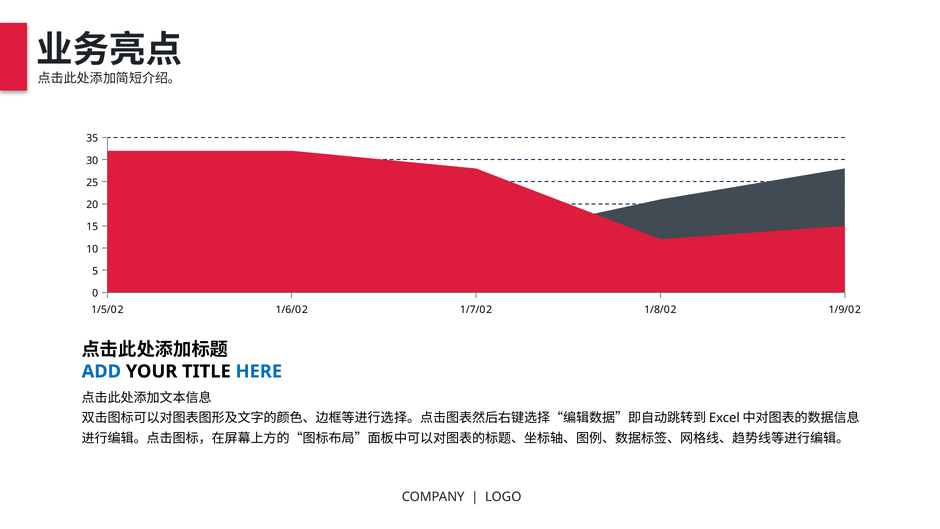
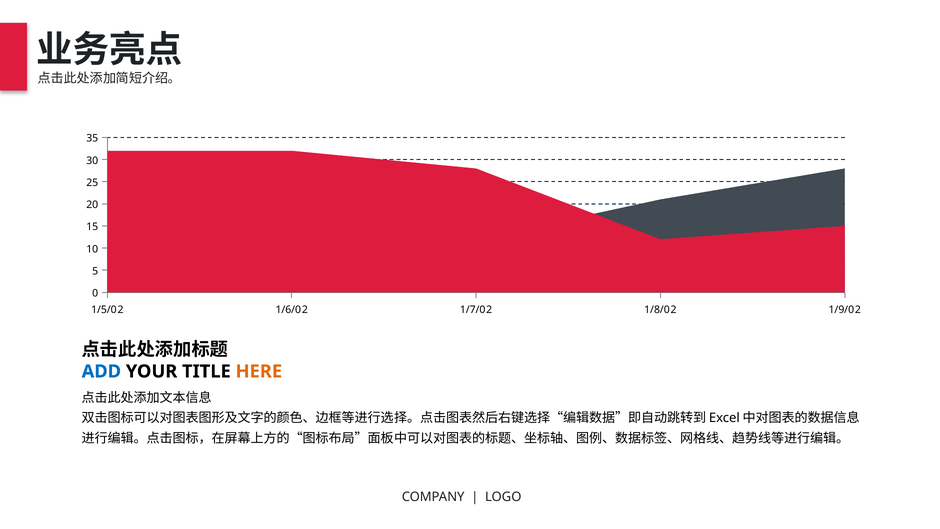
HERE colour: blue -> orange (259, 371)
